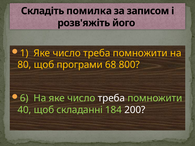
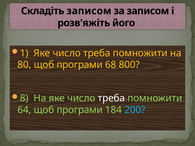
Складіть помилка: помилка -> записом (89, 11)
6: 6 -> 8 (24, 98)
40: 40 -> 64 (24, 110)
складанні: складанні -> програми (80, 110)
200 colour: white -> light blue (135, 110)
